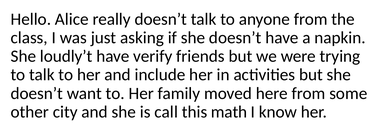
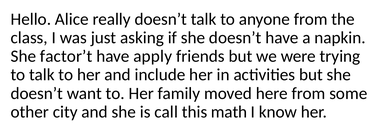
loudly’t: loudly’t -> factor’t (66, 56)
verify: verify -> apply (153, 56)
